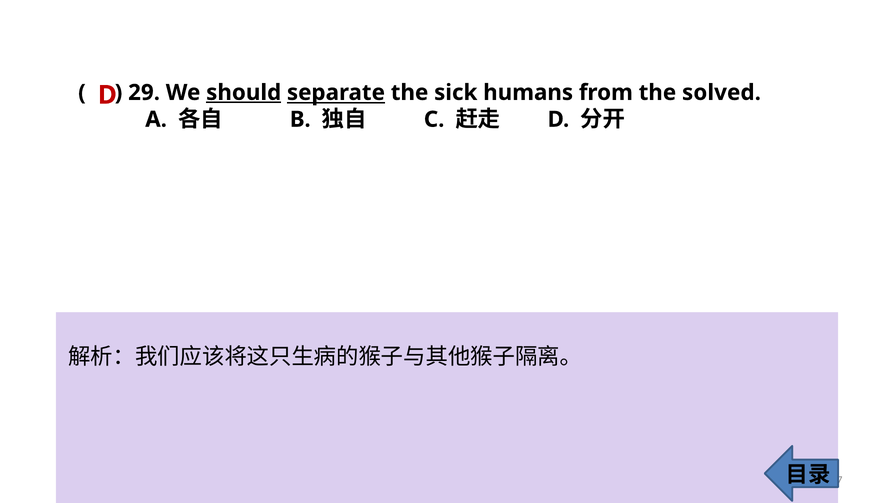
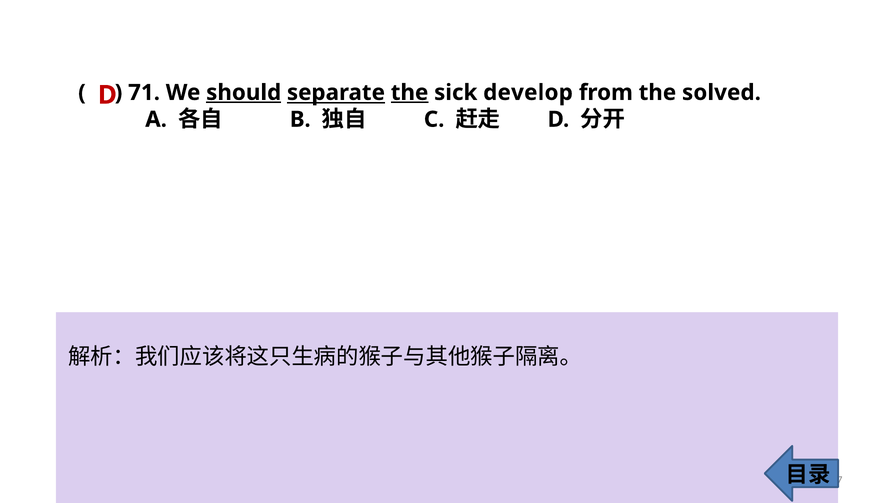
29: 29 -> 71 (144, 93)
the underline: none -> present (410, 93)
humans: humans -> develop (528, 93)
